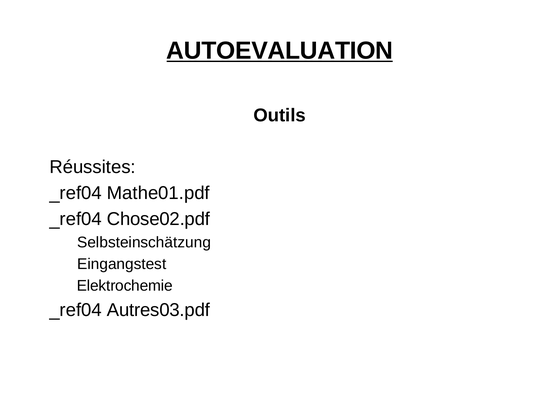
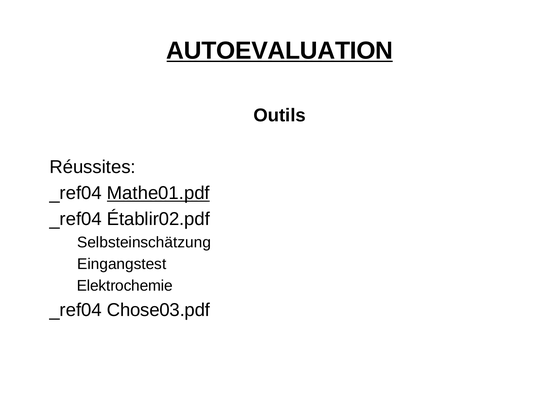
Mathe01.pdf underline: none -> present (158, 193)
Chose02.pdf: Chose02.pdf -> Établir02.pdf (158, 219)
Autres03.pdf: Autres03.pdf -> Chose03.pdf (158, 309)
